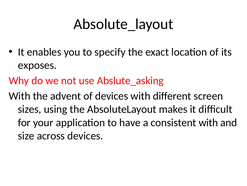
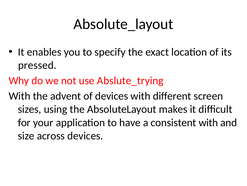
exposes: exposes -> pressed (37, 65)
Abslute_asking: Abslute_asking -> Abslute_trying (130, 80)
